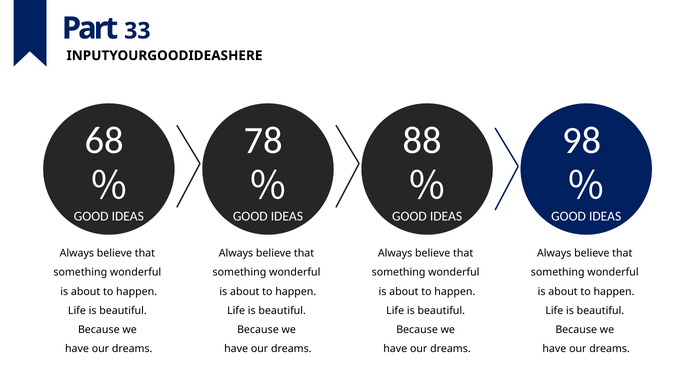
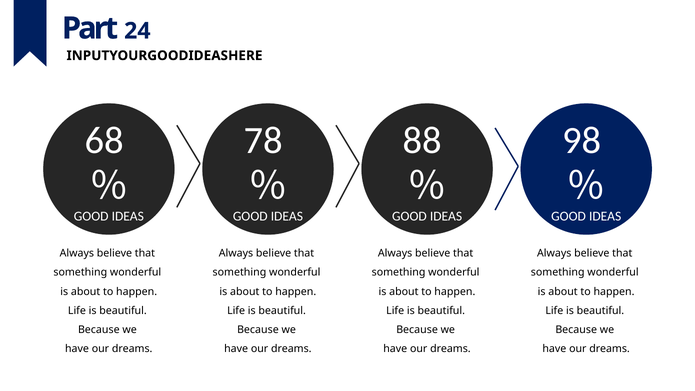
33: 33 -> 24 (137, 31)
